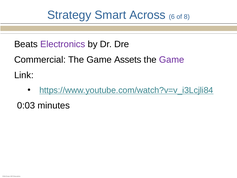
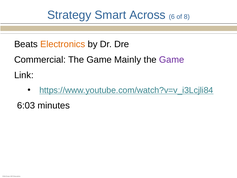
Electronics colour: purple -> orange (63, 44)
Assets: Assets -> Mainly (128, 60)
0:03: 0:03 -> 6:03 (26, 105)
